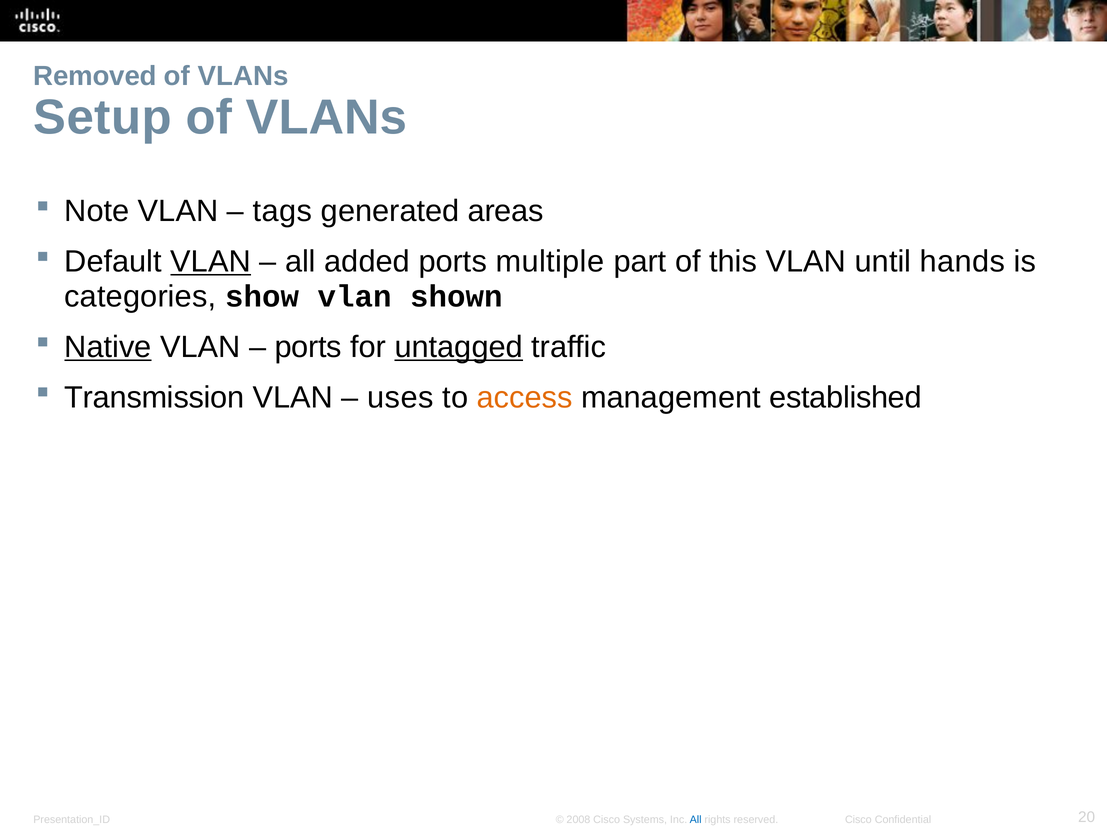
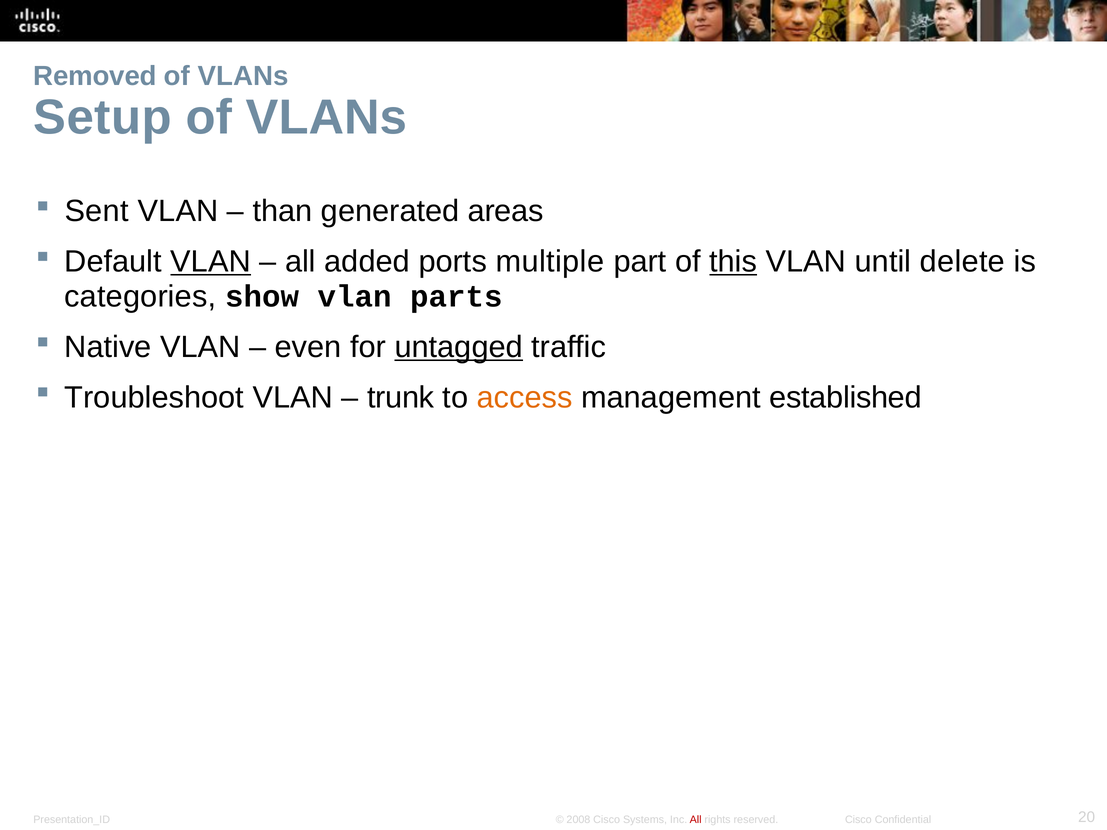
Note: Note -> Sent (97, 211)
tags: tags -> than (283, 211)
this underline: none -> present (733, 262)
hands: hands -> delete (962, 262)
shown: shown -> parts (456, 297)
Native underline: present -> none (108, 347)
ports: ports -> even (308, 347)
Transmission: Transmission -> Troubleshoot (154, 398)
uses: uses -> trunk (401, 398)
All colour: blue -> red (696, 820)
